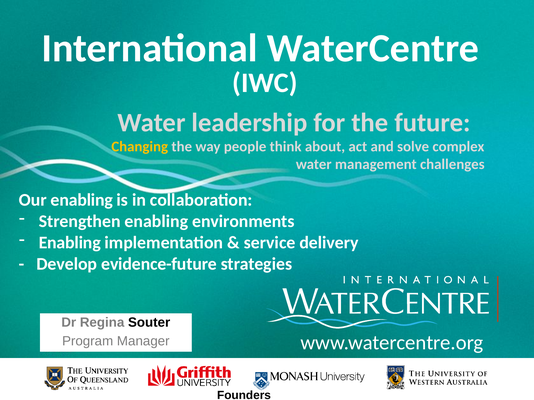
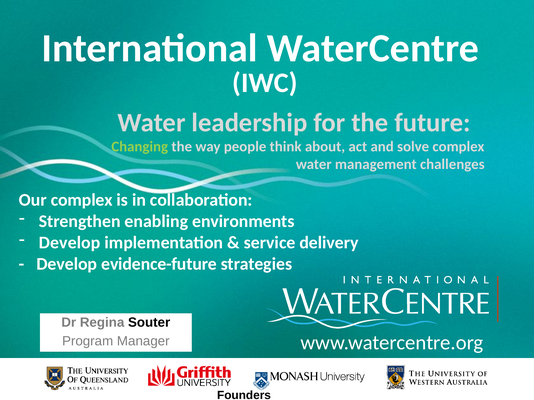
Changing colour: yellow -> light green (140, 147)
Our enabling: enabling -> complex (82, 200)
Enabling: Enabling -> Develop (70, 243)
